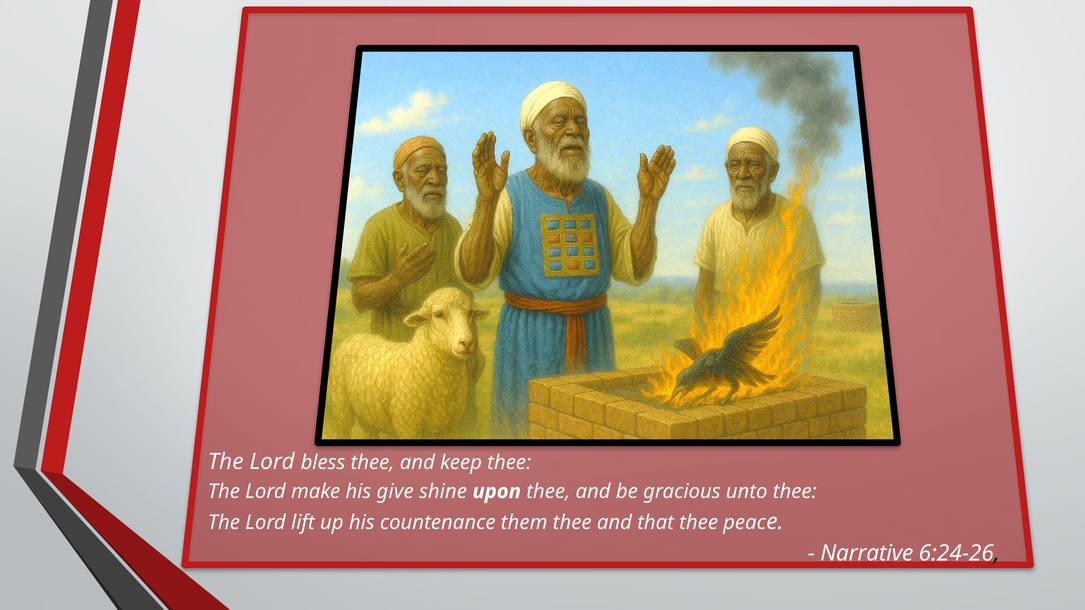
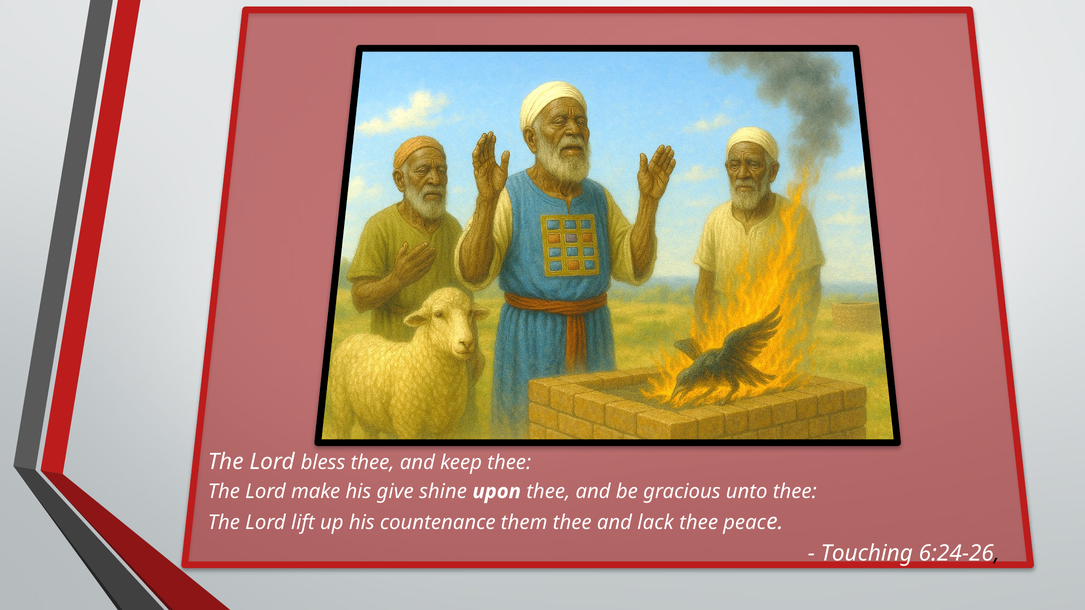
that: that -> lack (656, 523)
Narrative: Narrative -> Touching (867, 554)
